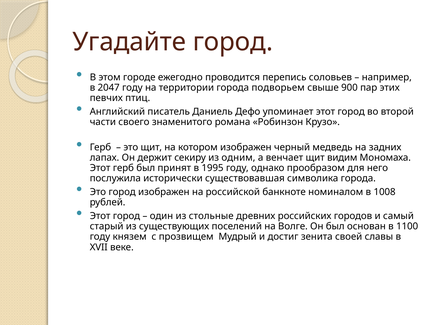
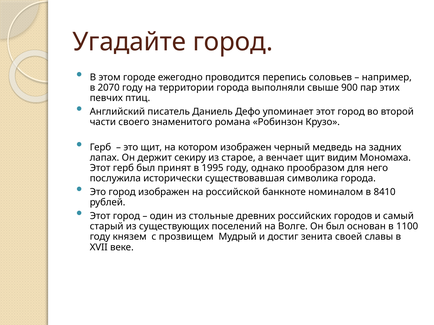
2047: 2047 -> 2070 (109, 88)
подворьем: подворьем -> выполняли (278, 88)
одним: одним -> старое (238, 158)
1008: 1008 -> 8410 (385, 192)
